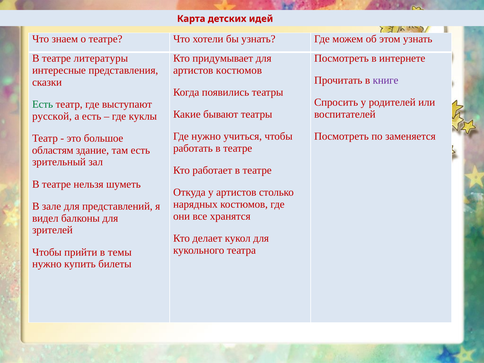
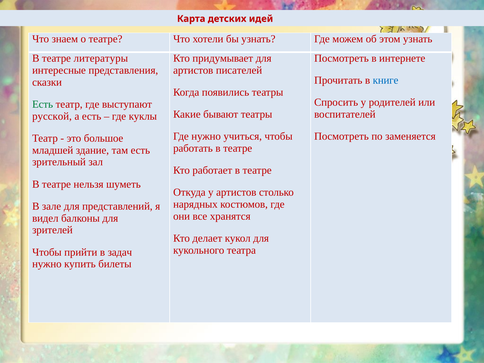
артистов костюмов: костюмов -> писателей (239, 70)
книге colour: purple -> blue (386, 80)
областям: областям -> младшей (53, 150)
темы: темы -> задач (120, 252)
